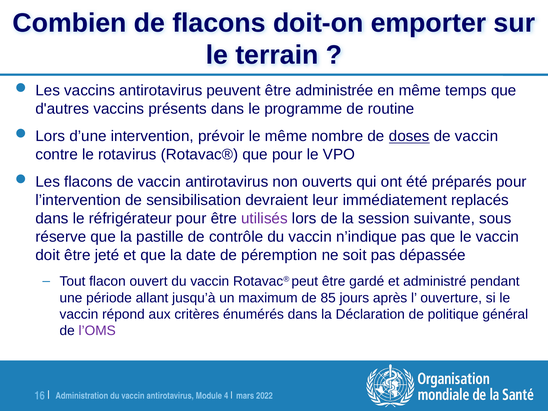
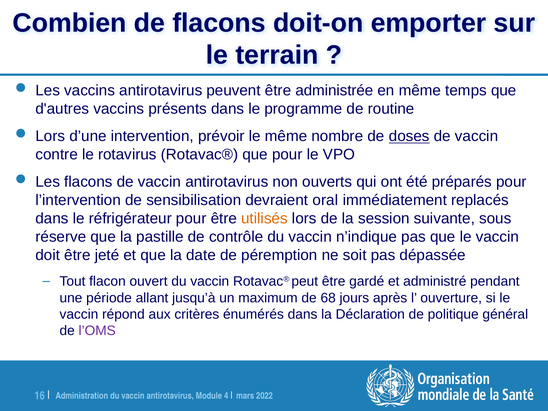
leur: leur -> oral (325, 200)
utilisés colour: purple -> orange (264, 218)
85: 85 -> 68 (328, 298)
